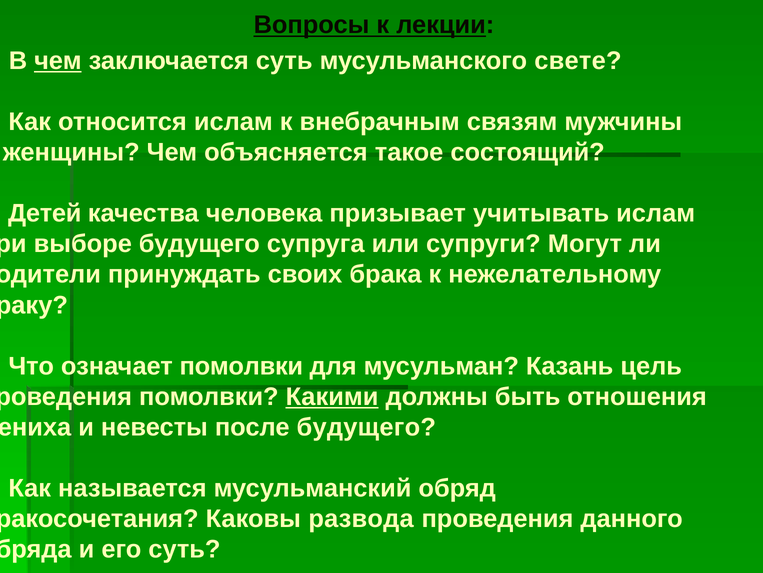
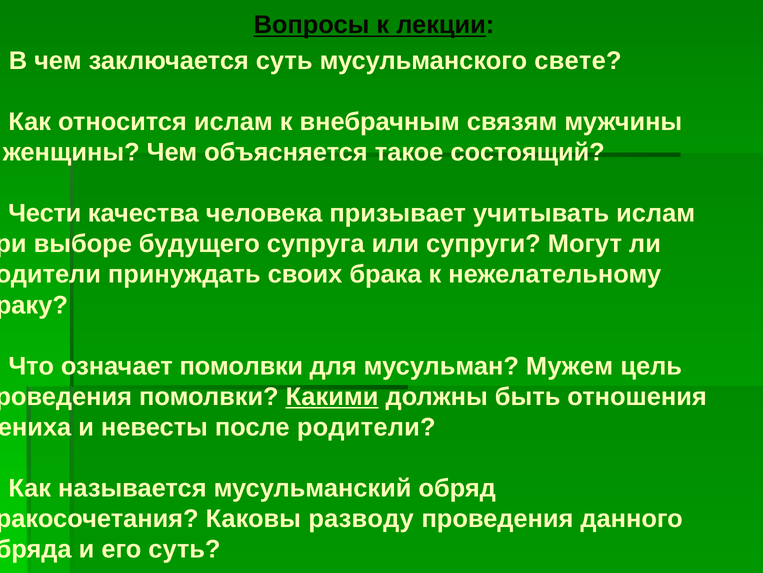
чем underline: present -> none (58, 61)
Детей: Детей -> Чести (45, 213)
Казань: Казань -> Мужем (570, 366)
после будущего: будущего -> родители (366, 427)
развода: развода -> разводу (361, 518)
